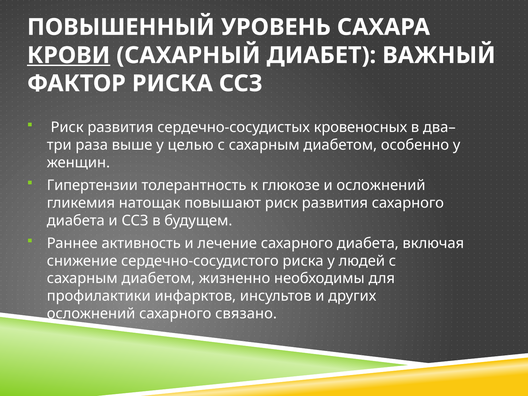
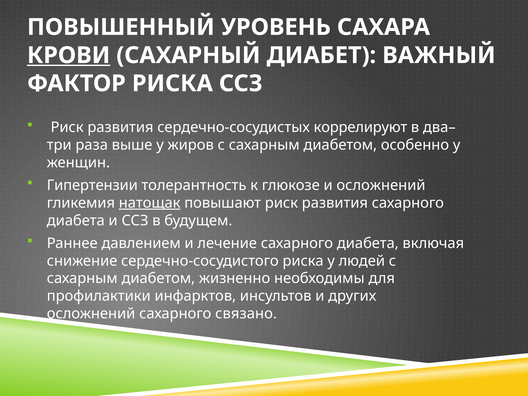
кровеносных: кровеносных -> коррелируют (360, 127)
целью: целью -> жиров (191, 145)
натощак underline: none -> present (150, 203)
активность: активность -> давлением (141, 243)
